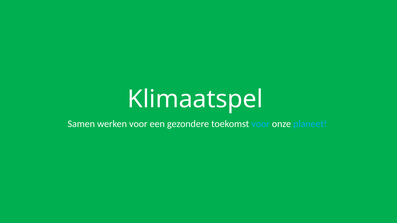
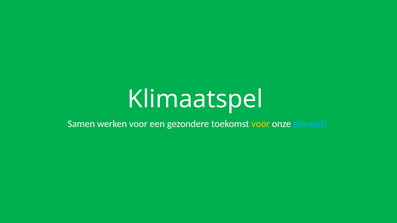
voor colour: light blue -> yellow (261, 124)
